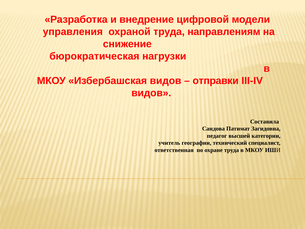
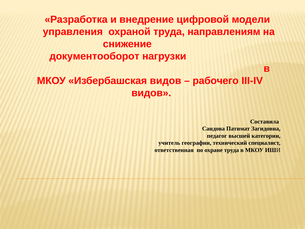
бюрократическая: бюрократическая -> документооборот (94, 56)
отправки: отправки -> рабочего (216, 81)
